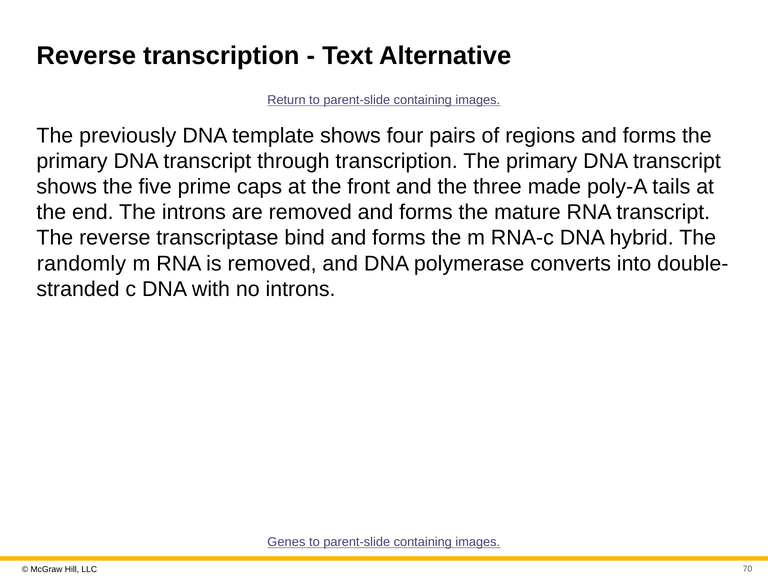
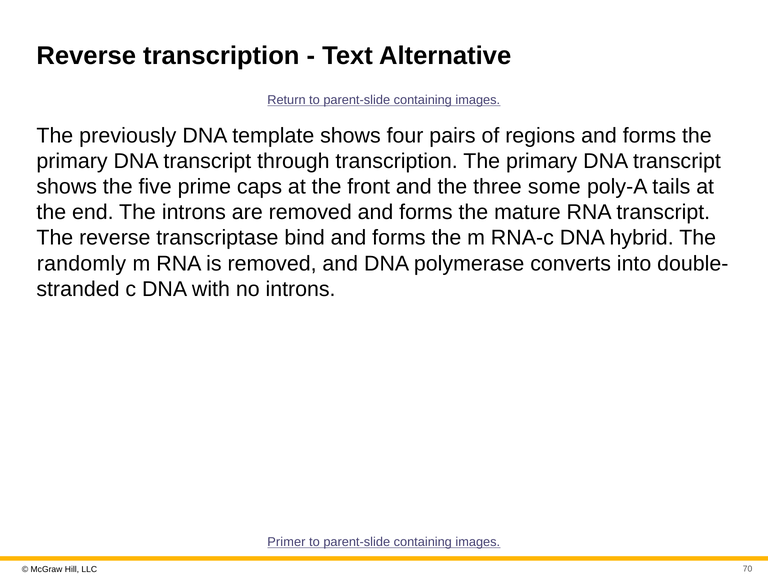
made: made -> some (554, 187)
Genes: Genes -> Primer (286, 542)
